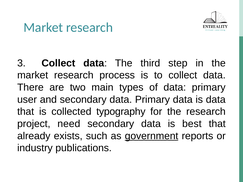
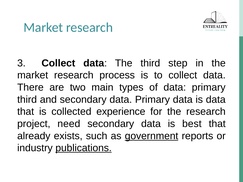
user: user -> third (27, 100)
typography: typography -> experience (121, 112)
publications underline: none -> present (84, 148)
